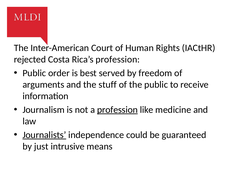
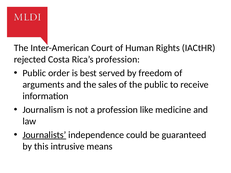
stuff: stuff -> sales (108, 85)
profession underline: present -> none (117, 110)
just: just -> this (41, 147)
